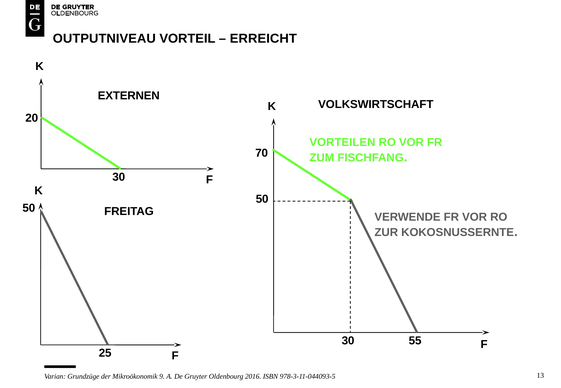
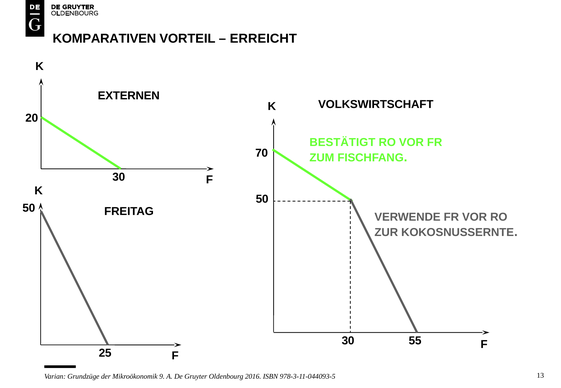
OUTPUTNIVEAU: OUTPUTNIVEAU -> KOMPARATIVEN (104, 39)
VORTEILEN: VORTEILEN -> BESTÄTIGT (342, 143)
